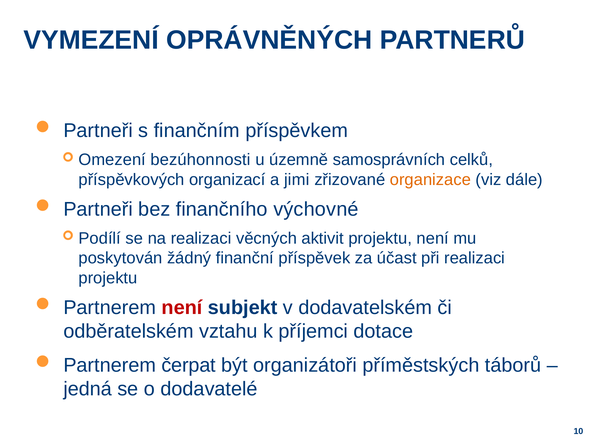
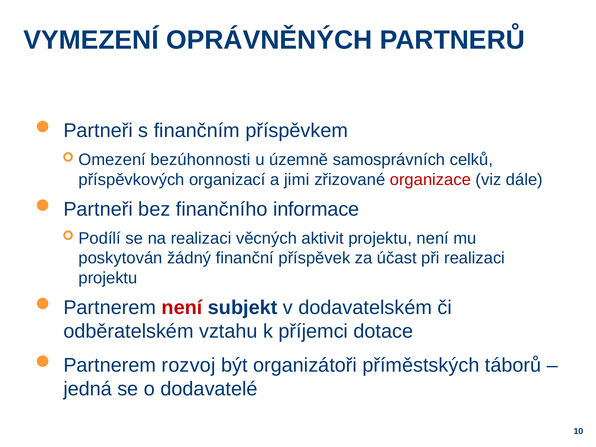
organizace colour: orange -> red (430, 180)
výchovné: výchovné -> informace (316, 209)
čerpat: čerpat -> rozvoj (189, 365)
